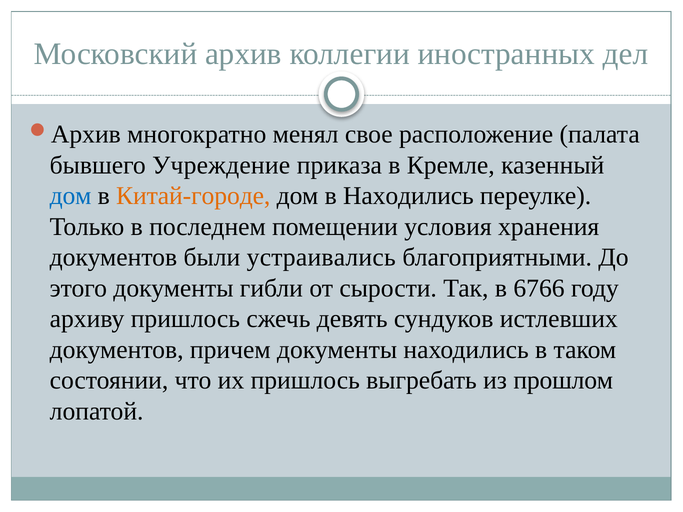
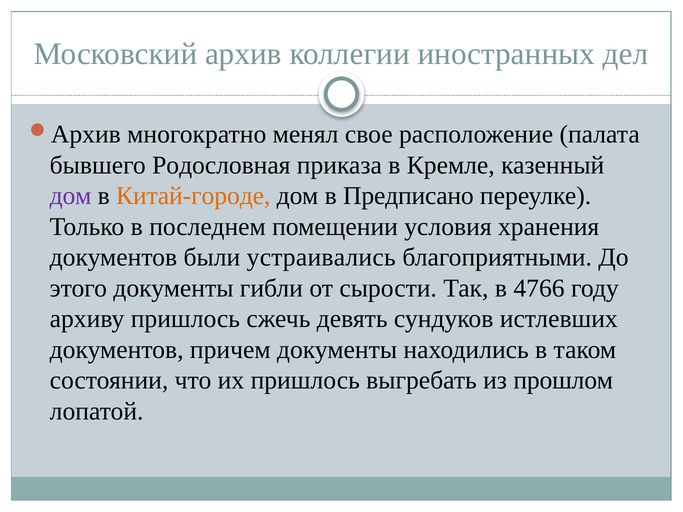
Учреждение: Учреждение -> Родословная (221, 165)
дом colour: blue -> purple (71, 196)
в Находились: Находились -> Предписано (408, 196)
6766: 6766 -> 4766 (539, 288)
